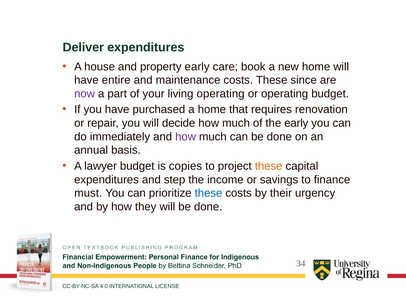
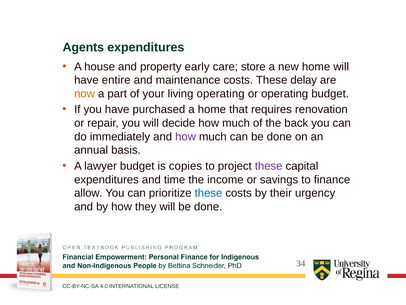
Deliver: Deliver -> Agents (83, 47)
book: book -> store (253, 66)
since: since -> delay (304, 80)
now colour: purple -> orange (85, 94)
the early: early -> back (296, 123)
these colour: orange -> purple (269, 166)
step: step -> time (175, 179)
must: must -> allow (88, 193)
